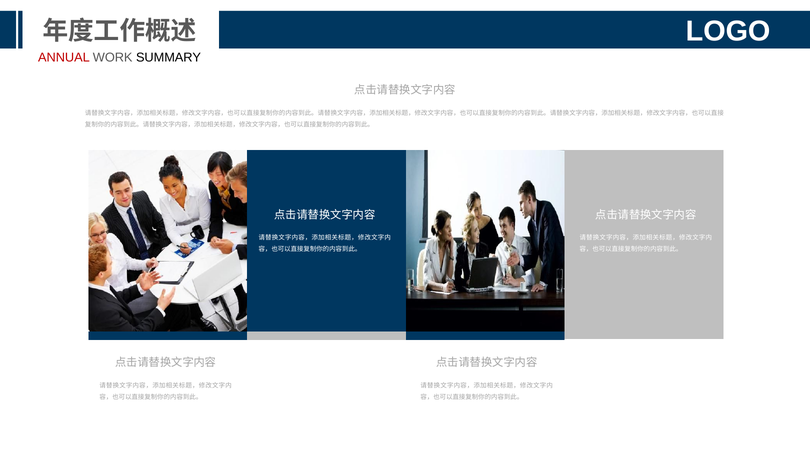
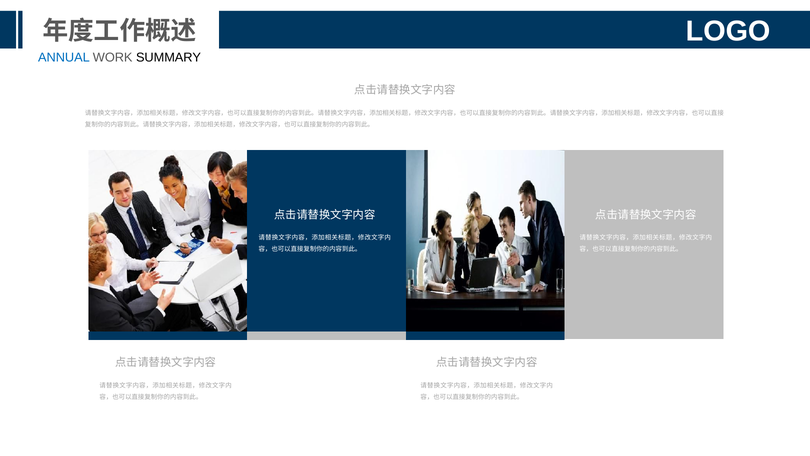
ANNUAL colour: red -> blue (64, 57)
